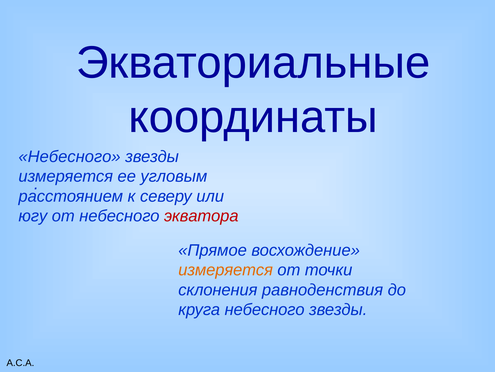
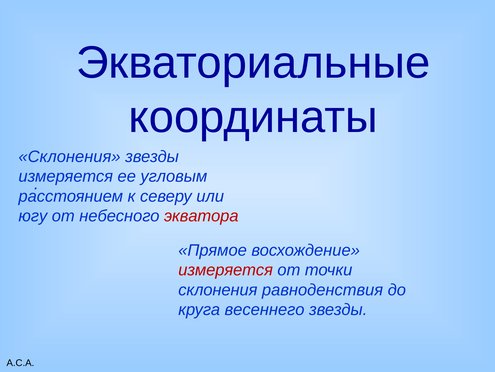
Небесного: Небесного -> Склонения (70, 156)
измеряется colour: orange -> red (226, 270)
круга небесного: небесного -> весеннего (265, 309)
